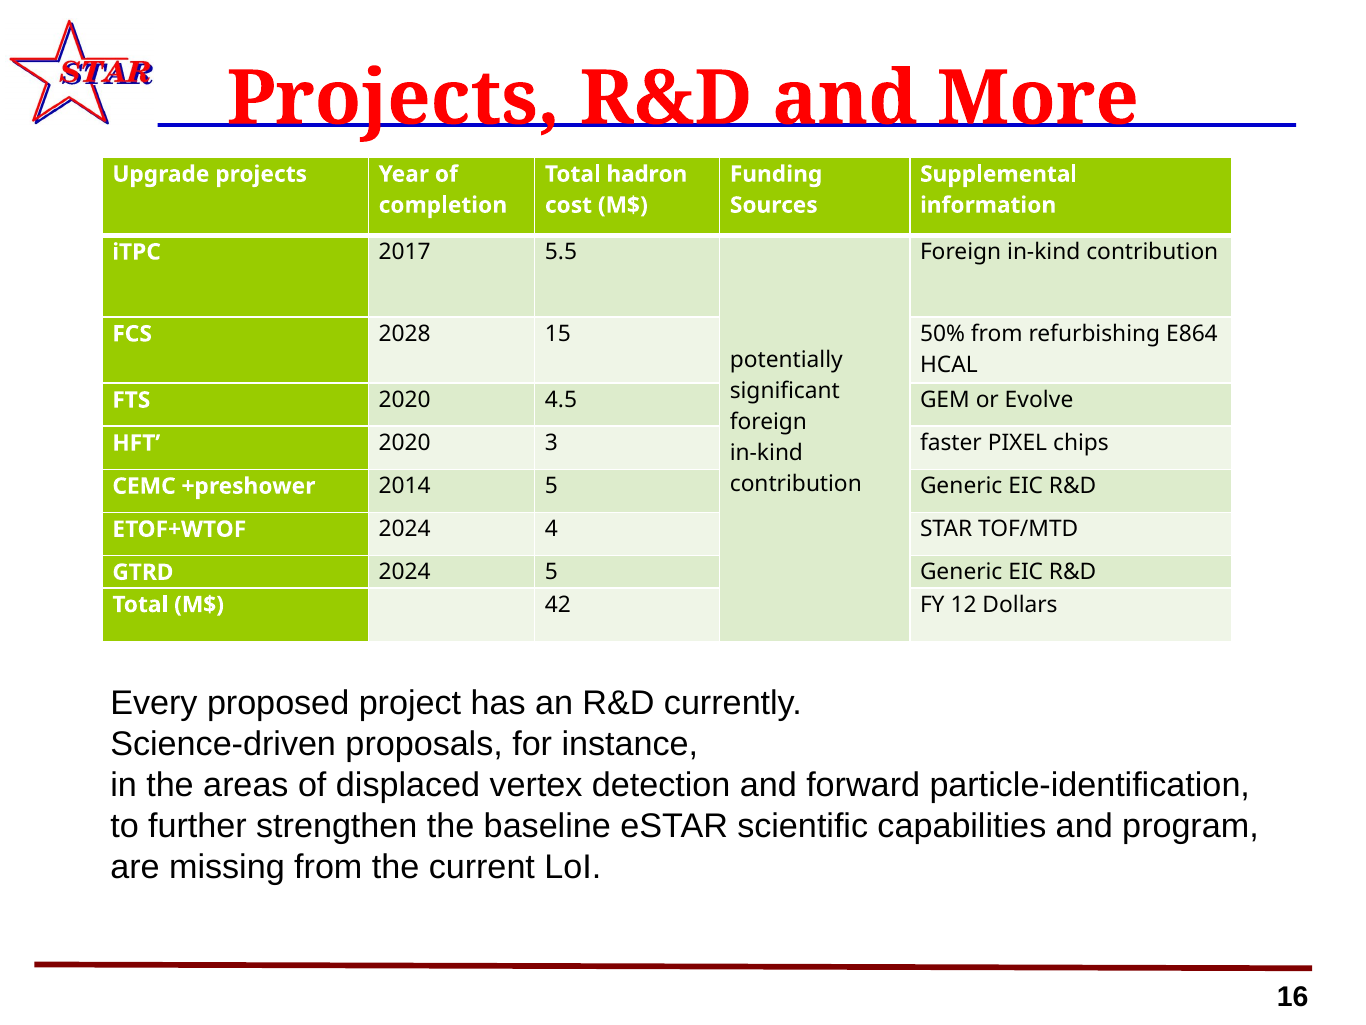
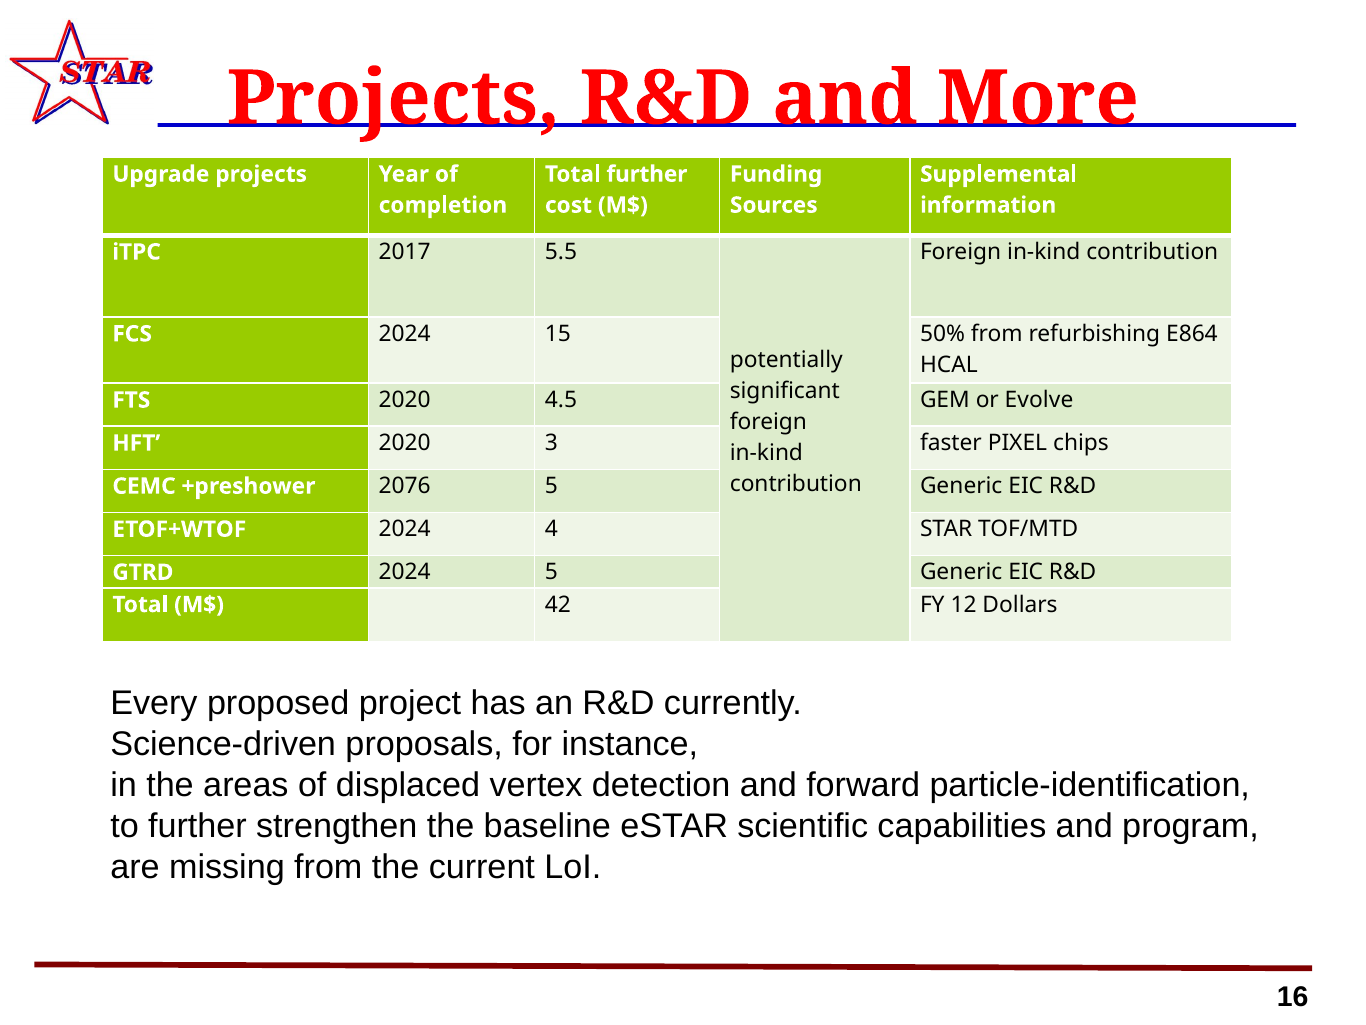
Total hadron: hadron -> further (647, 174)
FCS 2028: 2028 -> 2024 (405, 334)
2014: 2014 -> 2076 (405, 486)
